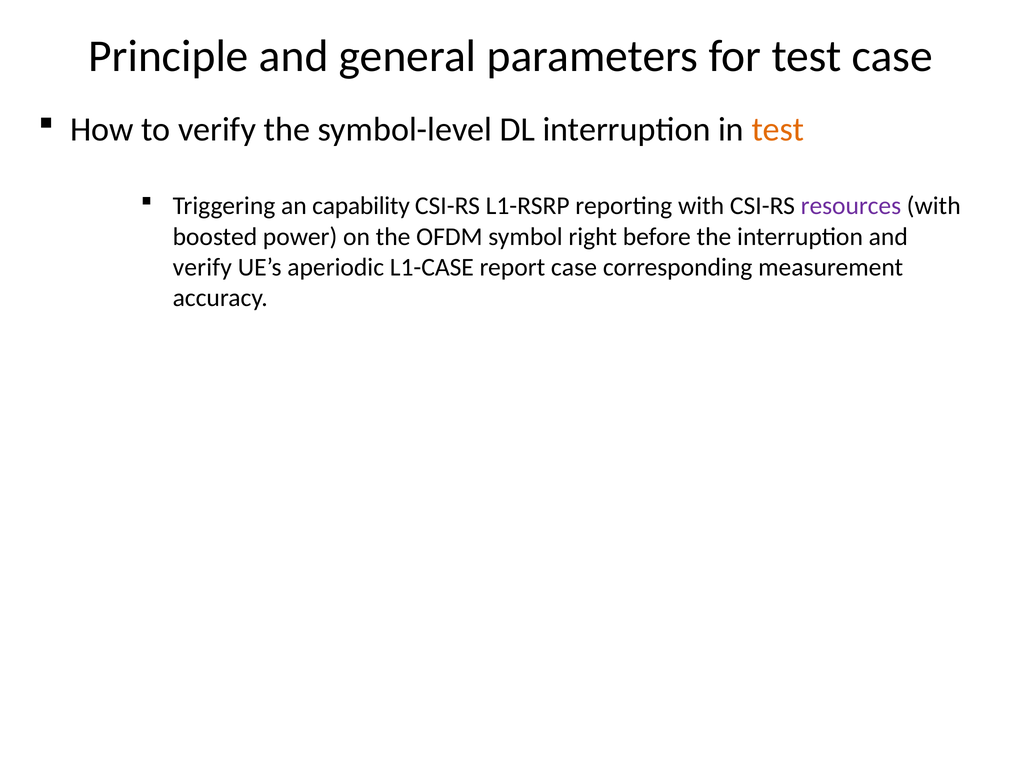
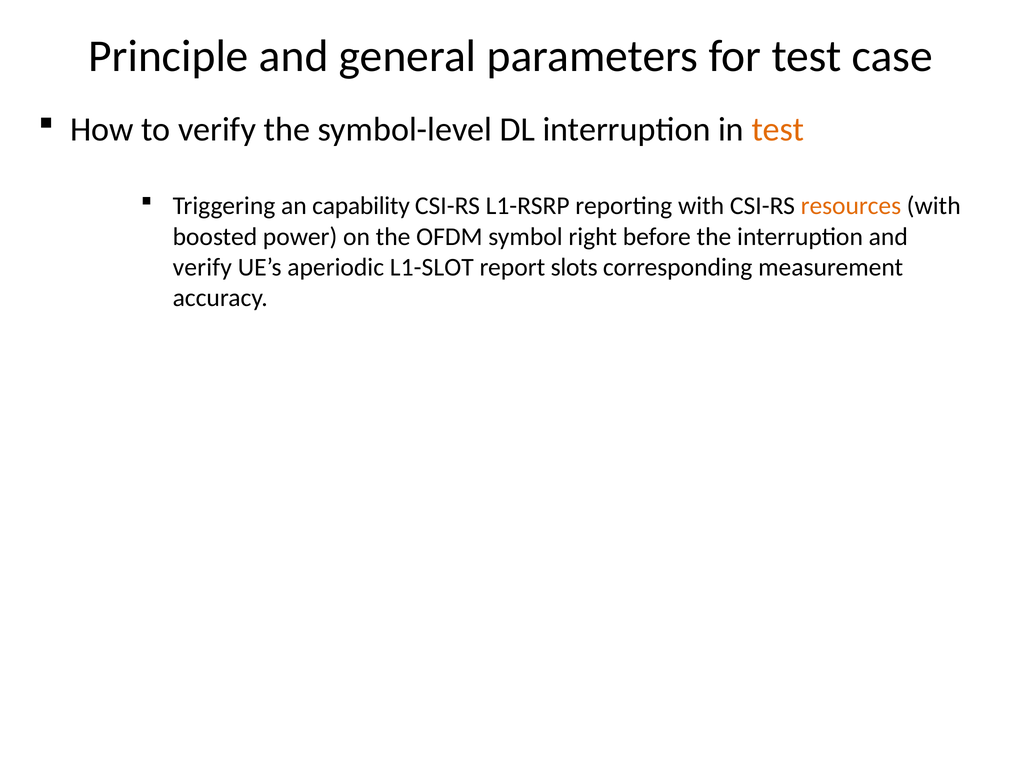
resources colour: purple -> orange (851, 206)
L1-CASE: L1-CASE -> L1-SLOT (432, 267)
report case: case -> slots (574, 267)
